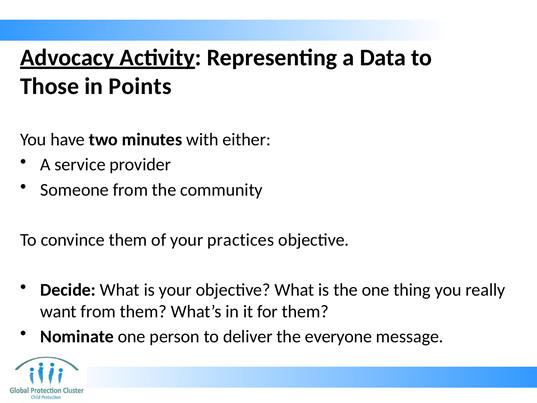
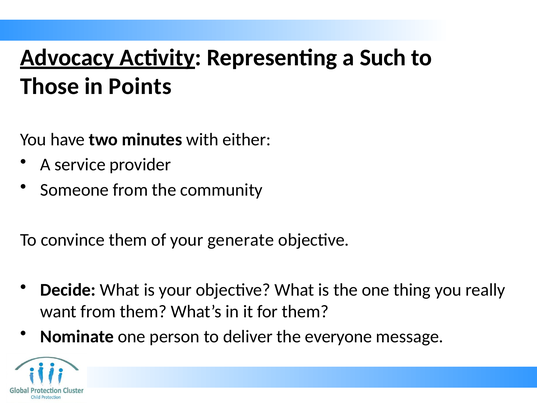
Data: Data -> Such (383, 58)
practices: practices -> generate (241, 240)
